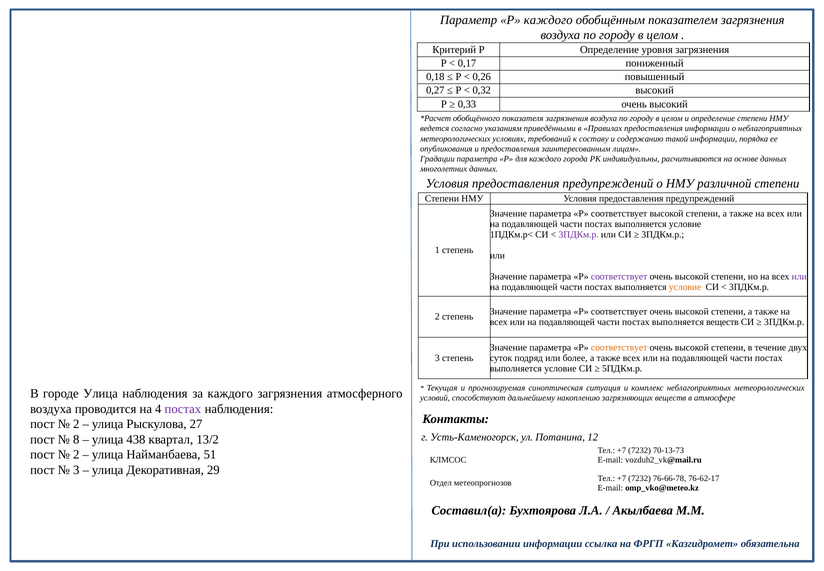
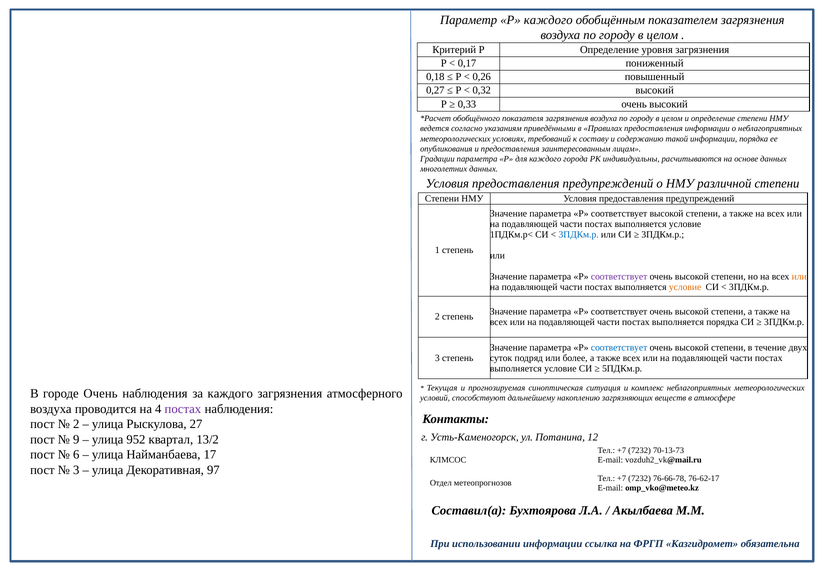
3ПДКм.р colour: purple -> blue (579, 234)
или colour: purple -> orange (799, 276)
выполняется веществ: веществ -> порядка (722, 322)
соответствует colour: orange -> blue (619, 347)
городе Улица: Улица -> Очень (100, 393)
8: 8 -> 9 (76, 439)
438: 438 -> 952 (136, 439)
2: 2 -> 6 (76, 454)
51: 51 -> 17 (210, 454)
29: 29 -> 97 (213, 469)
